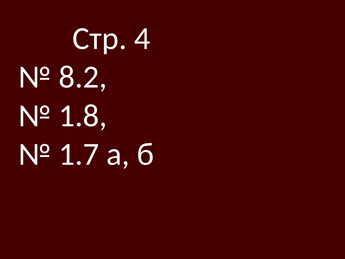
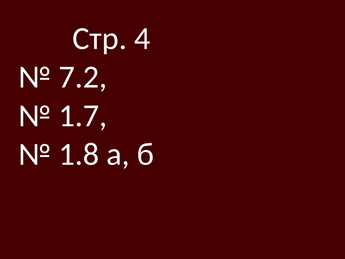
8.2: 8.2 -> 7.2 (83, 77)
1.8: 1.8 -> 1.7 (83, 116)
1.7: 1.7 -> 1.8 (79, 154)
